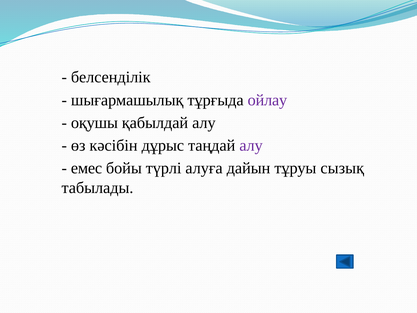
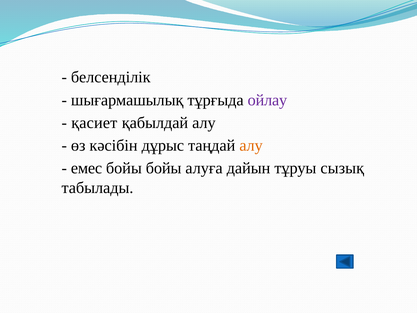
оқушы: оқушы -> қасиет (94, 123)
алу colour: purple -> orange (251, 145)
бойы түрлі: түрлі -> бойы (164, 168)
